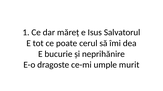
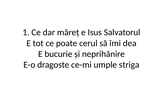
murit: murit -> striga (129, 65)
